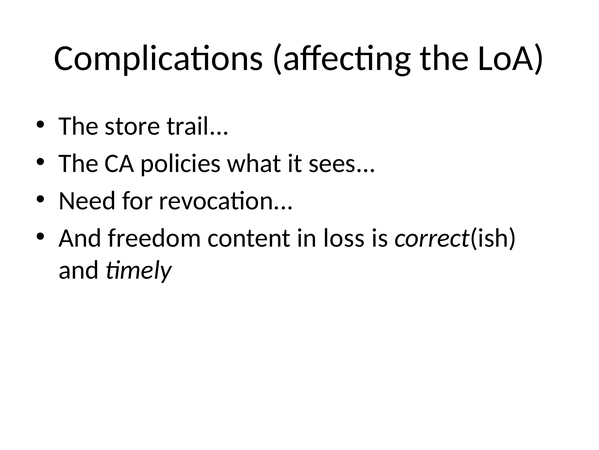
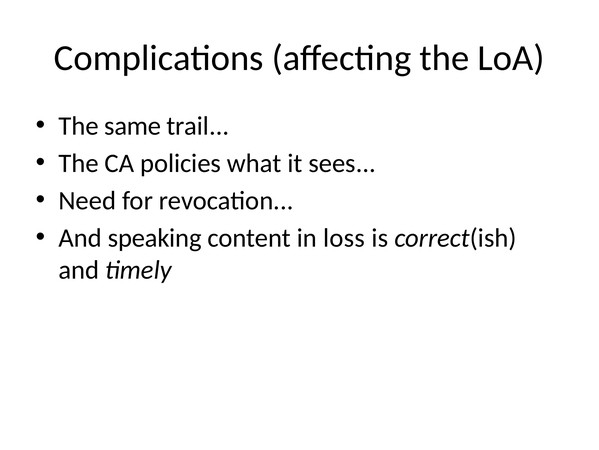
store: store -> same (133, 126)
freedom: freedom -> speaking (155, 238)
